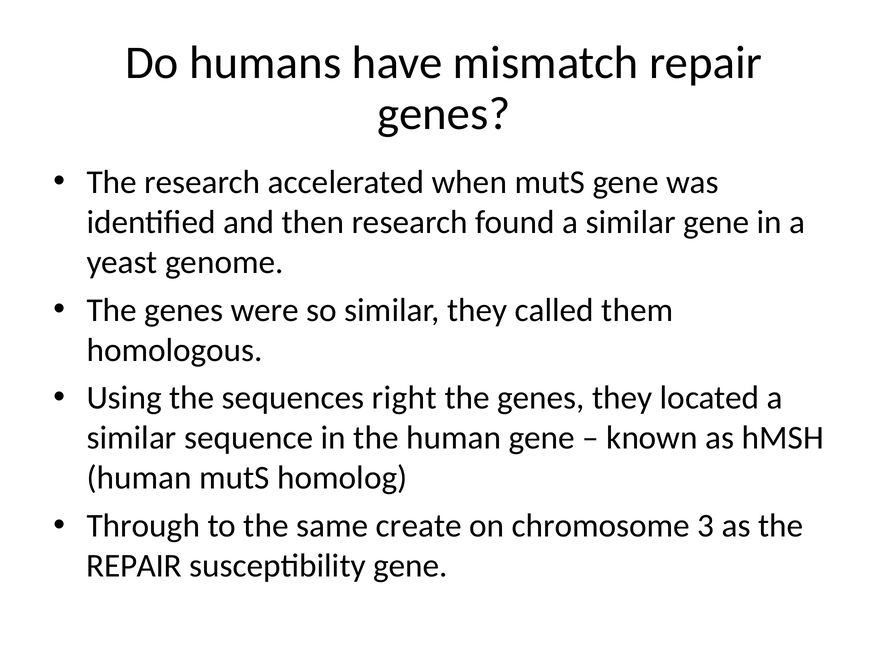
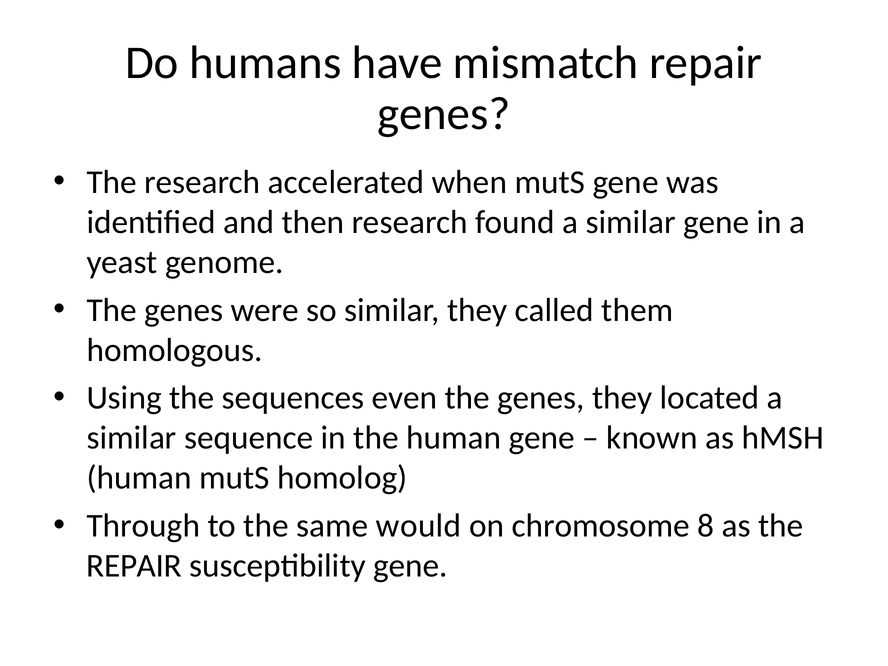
right: right -> even (404, 398)
create: create -> would (419, 526)
3: 3 -> 8 (706, 526)
